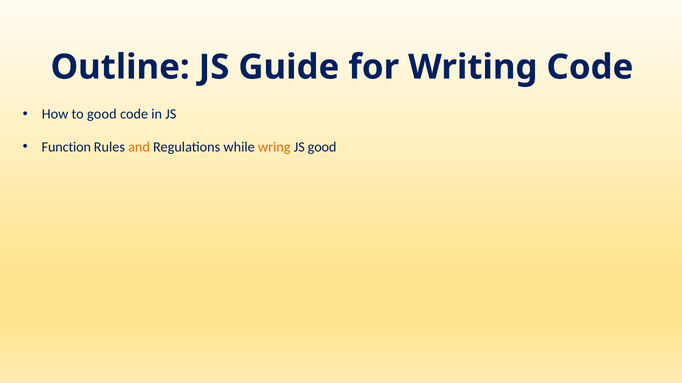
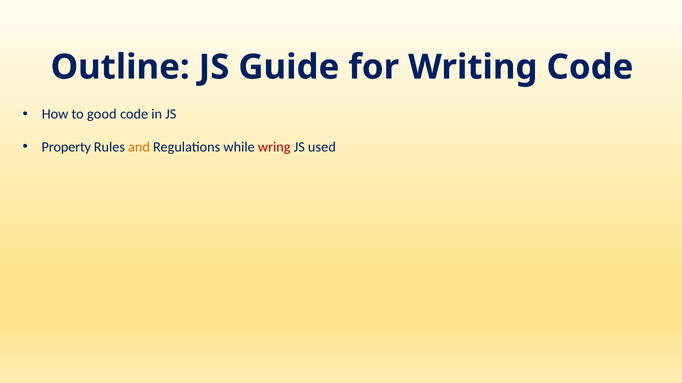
Function: Function -> Property (66, 147)
wring colour: orange -> red (274, 147)
JS good: good -> used (322, 147)
